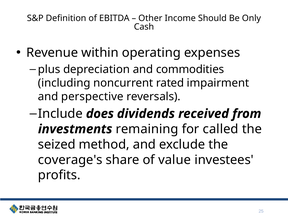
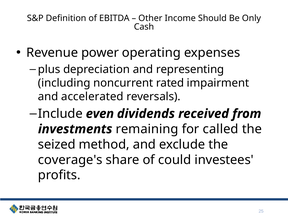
within: within -> power (100, 53)
commodities: commodities -> representing (190, 69)
perspective: perspective -> accelerated (92, 97)
does: does -> even (100, 114)
value: value -> could (175, 160)
